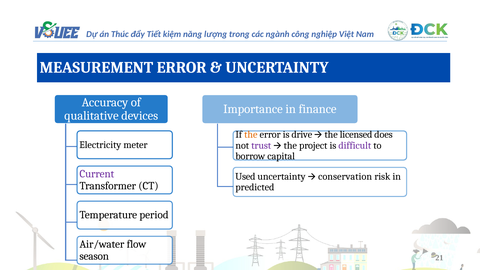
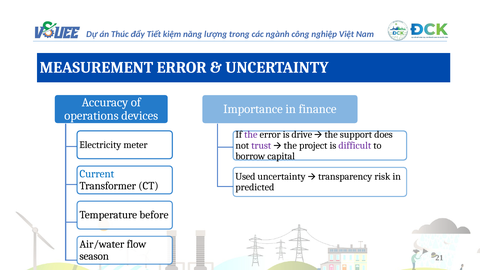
qualitative: qualitative -> operations (91, 116)
the colour: orange -> purple (251, 135)
licensed: licensed -> support (356, 135)
Current colour: purple -> blue (97, 174)
conservation: conservation -> transparency (345, 176)
period: period -> before (154, 215)
